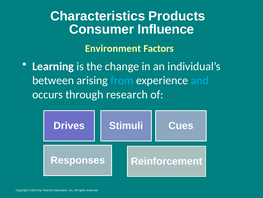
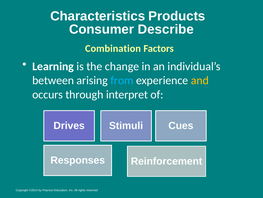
Influence: Influence -> Describe (166, 29)
Environment: Environment -> Combination (113, 48)
and colour: light blue -> yellow (200, 80)
research: research -> interpret (127, 94)
